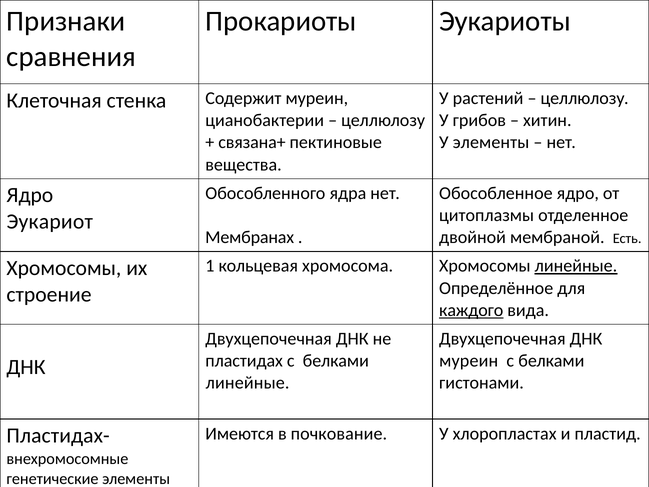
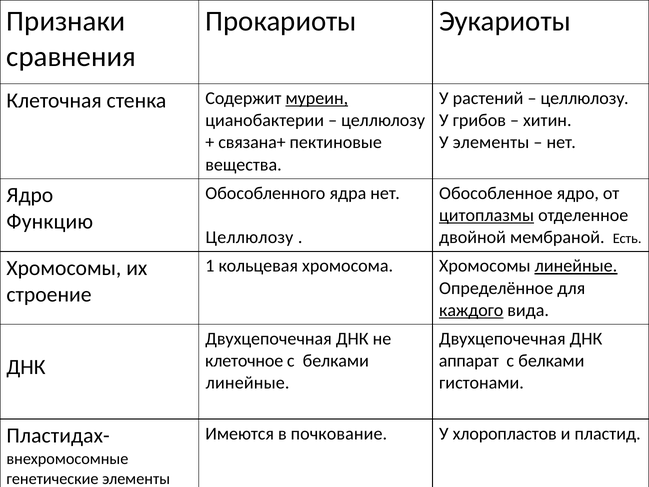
муреин underline: none -> present (317, 98)
цитоплазмы underline: none -> present (487, 215)
Эукариот: Эукариот -> Функцию (50, 222)
Мембранах: Мембранах -> Целлюлозу (249, 237)
пластидах: пластидах -> клеточное (244, 361)
муреин: муреин -> аппарат (469, 361)
хлоропластах: хлоропластах -> хлоропластов (505, 433)
